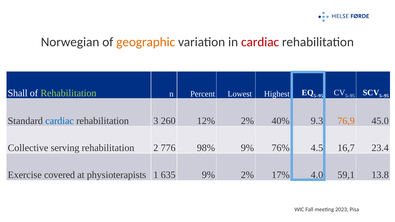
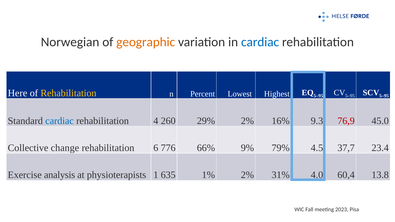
cardiac colour: red -> blue (260, 42)
Shall: Shall -> Here (18, 93)
Rehabilitation colour: light green -> yellow (68, 93)
3: 3 -> 4 (156, 121)
12%: 12% -> 29% (206, 121)
40%: 40% -> 16% (281, 121)
76,9 colour: orange -> red (346, 121)
serving: serving -> change (65, 148)
2: 2 -> 6 (156, 148)
98%: 98% -> 66% (206, 148)
76%: 76% -> 79% (281, 148)
16,7: 16,7 -> 37,7 (346, 148)
covered: covered -> analysis (60, 175)
635 9%: 9% -> 1% (208, 175)
17%: 17% -> 31% (281, 175)
59,1: 59,1 -> 60,4 (346, 175)
